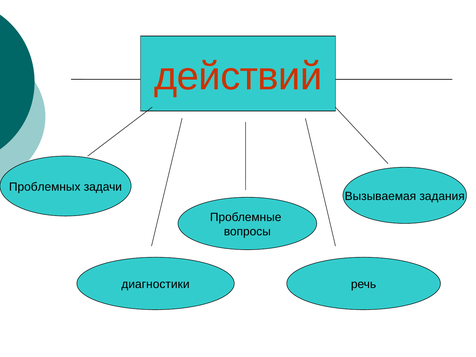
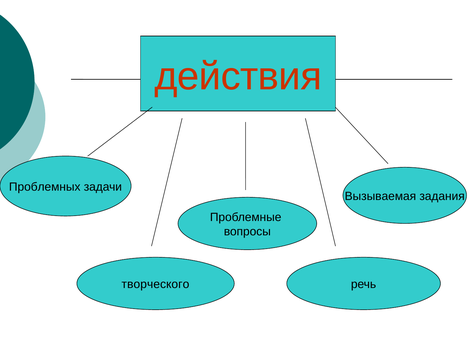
действий: действий -> действия (238, 76)
диагностики: диагностики -> творческого (155, 284)
